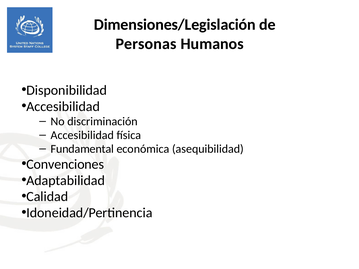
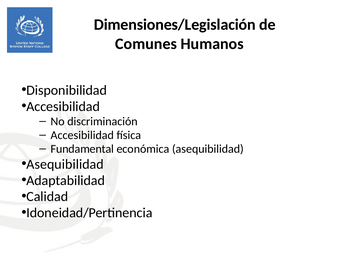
Personas: Personas -> Comunes (146, 44)
Convenciones: Convenciones -> Asequibilidad (65, 164)
